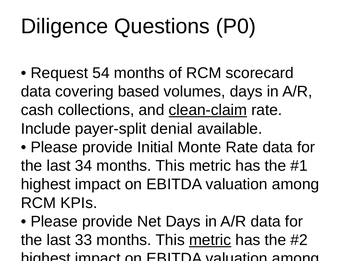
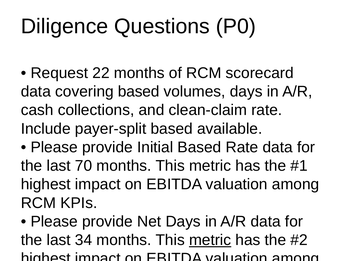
54: 54 -> 22 (101, 73)
clean-claim underline: present -> none (208, 110)
payer-split denial: denial -> based (172, 129)
Initial Monte: Monte -> Based (199, 147)
34: 34 -> 70 (84, 166)
33: 33 -> 34 (84, 240)
